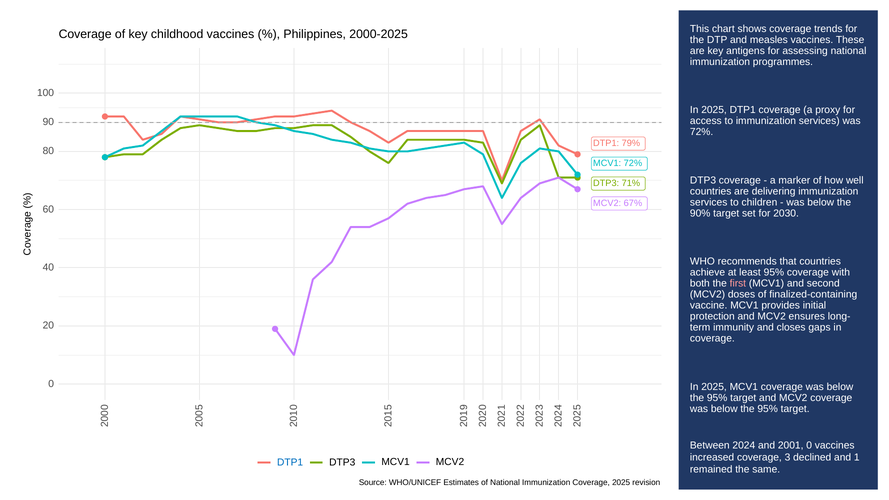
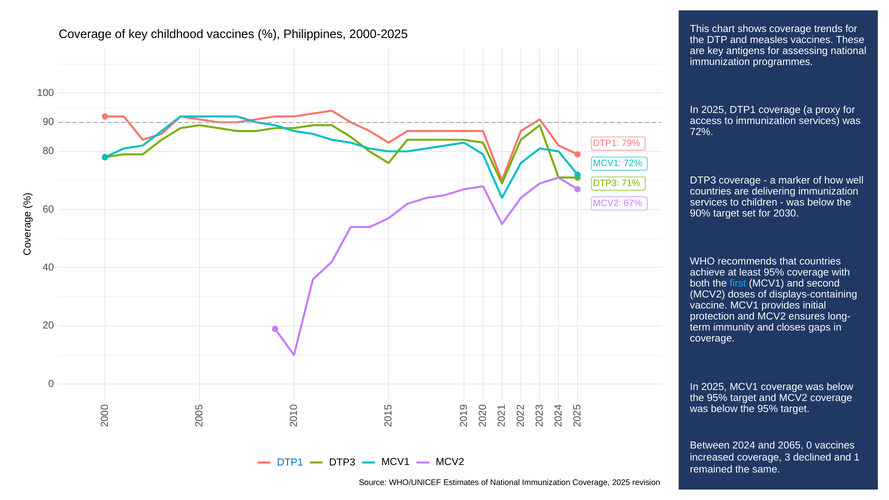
first colour: pink -> light blue (738, 283)
finalized-containing: finalized-containing -> displays-containing (813, 294)
2001: 2001 -> 2065 (791, 445)
